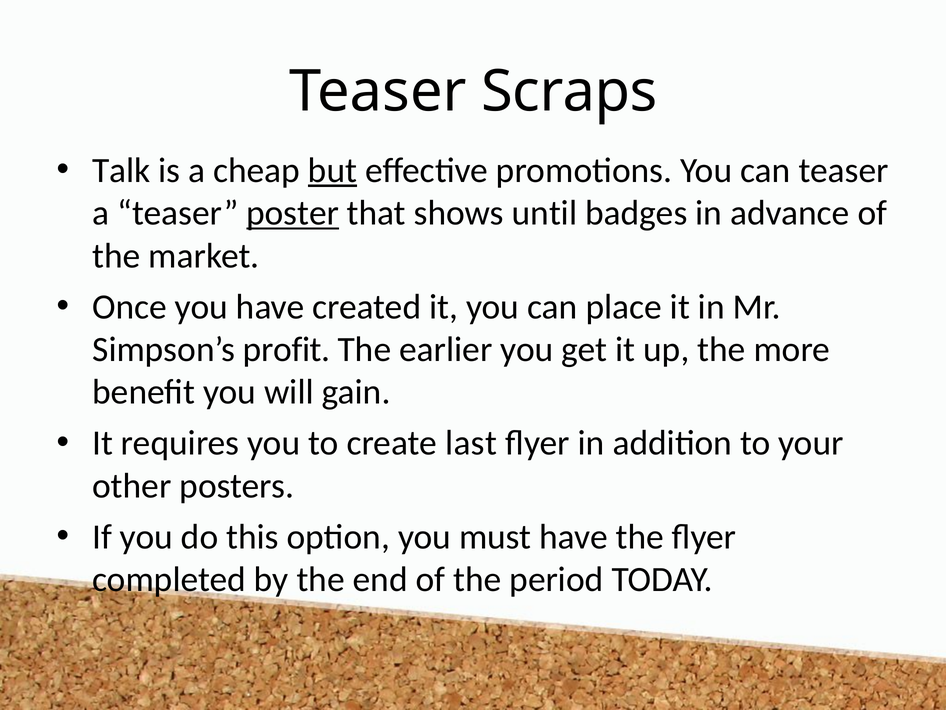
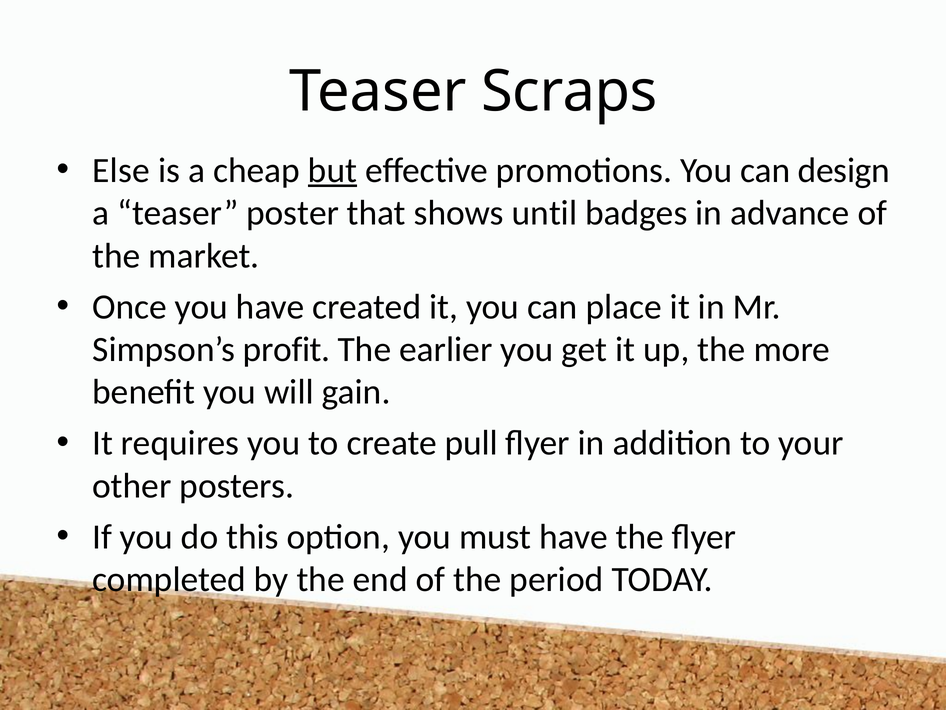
Talk: Talk -> Else (121, 170)
can teaser: teaser -> design (844, 170)
poster underline: present -> none (293, 213)
last: last -> pull (471, 443)
